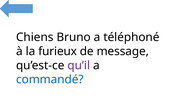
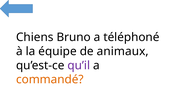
furieux: furieux -> équipe (57, 51)
message: message -> animaux (123, 51)
commandé colour: blue -> orange (50, 80)
